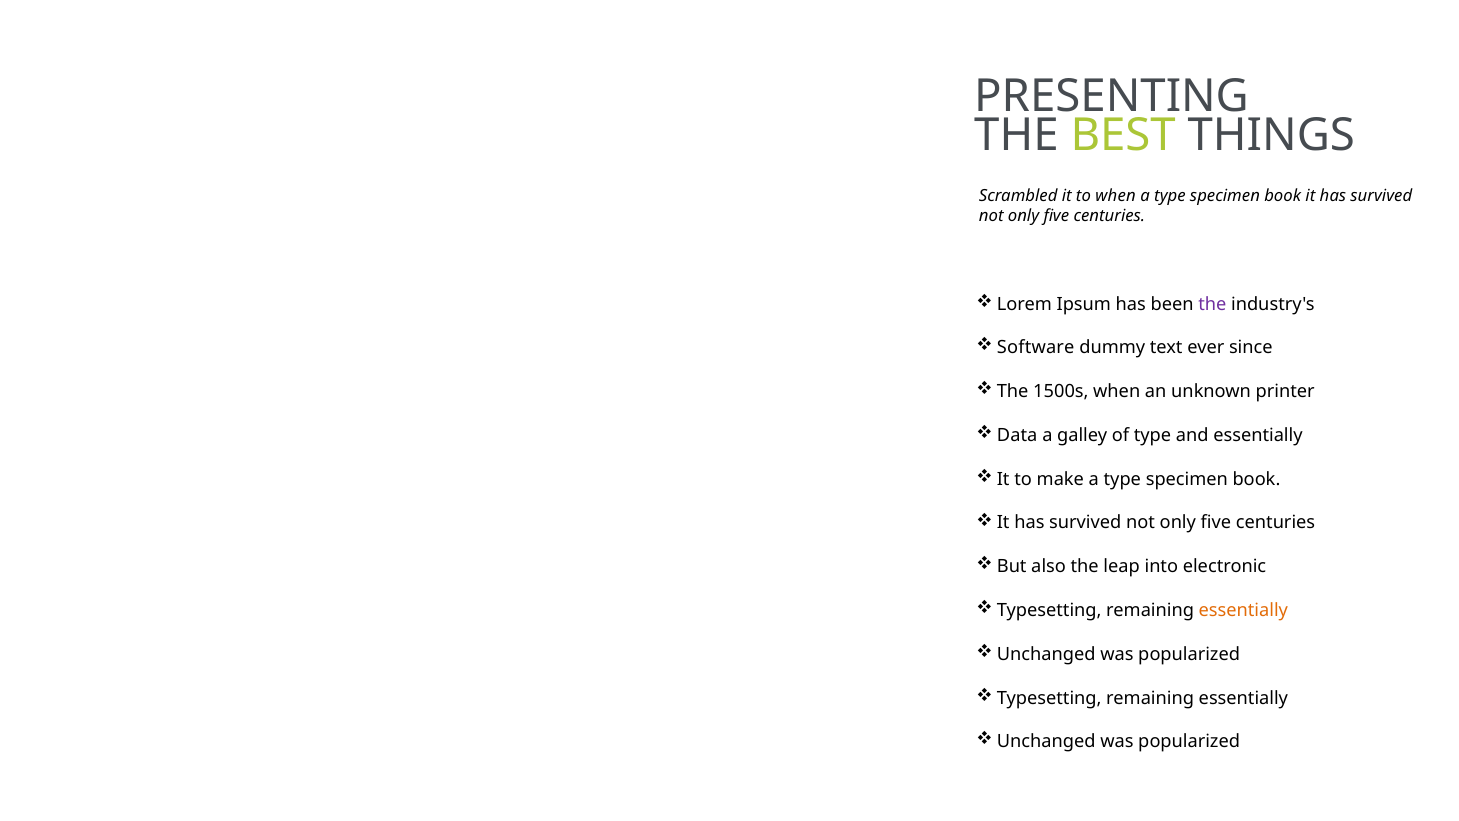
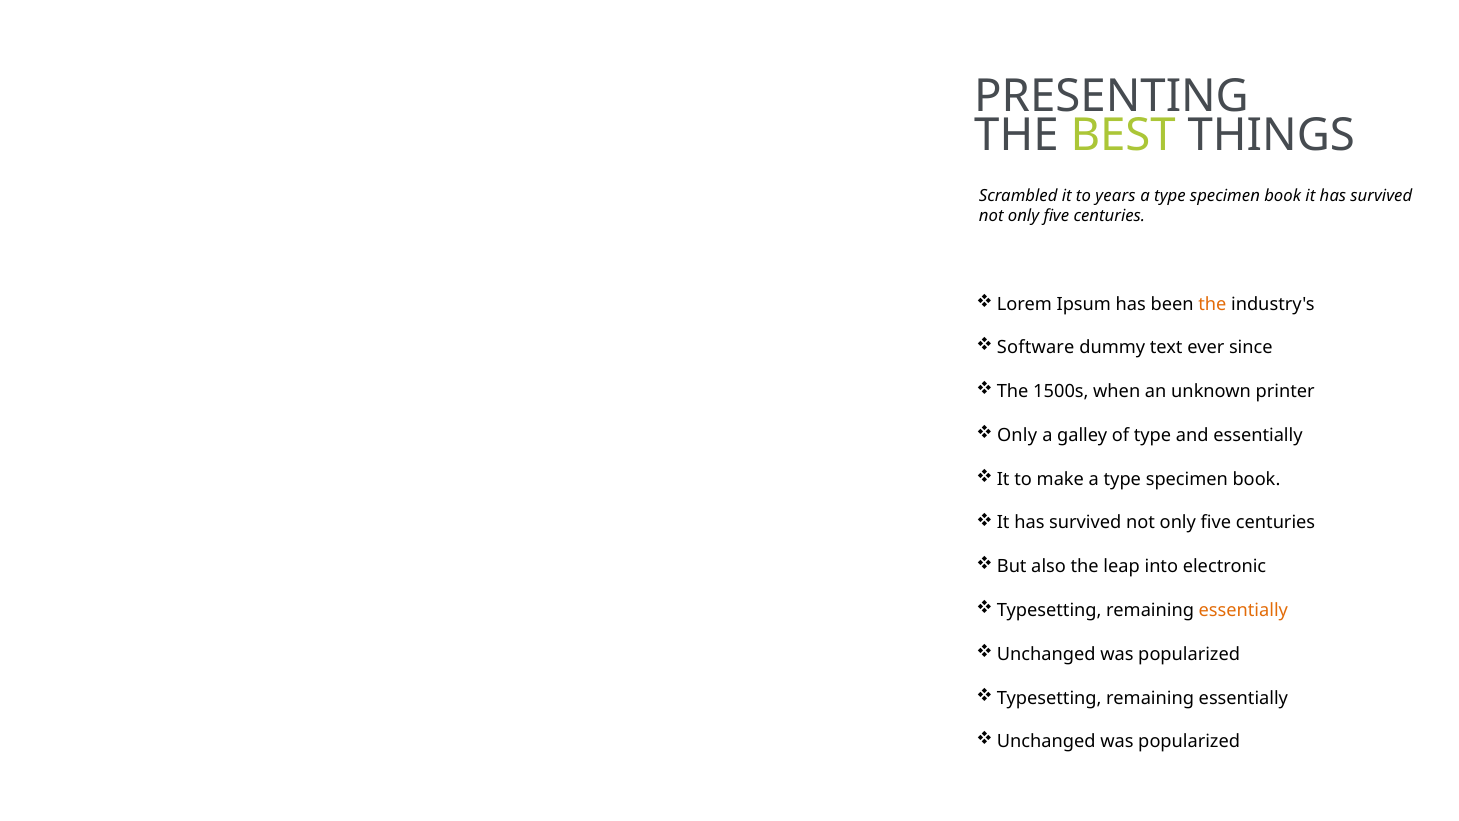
to when: when -> years (1116, 196)
the colour: purple -> orange (1212, 304)
Data: Data -> Only (1017, 435)
